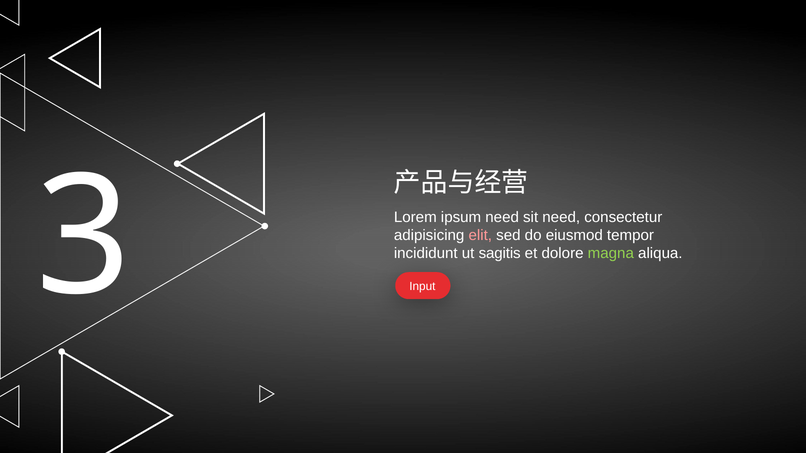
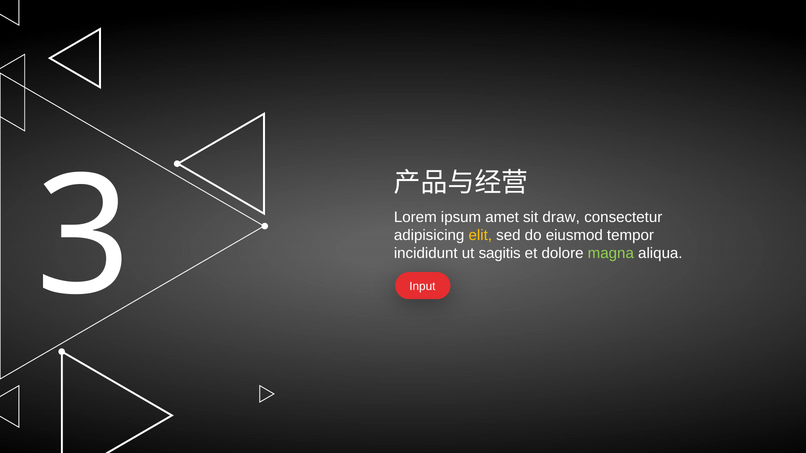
ipsum need: need -> amet (502, 217)
sit need: need -> draw (561, 217)
elit colour: pink -> yellow (480, 235)
